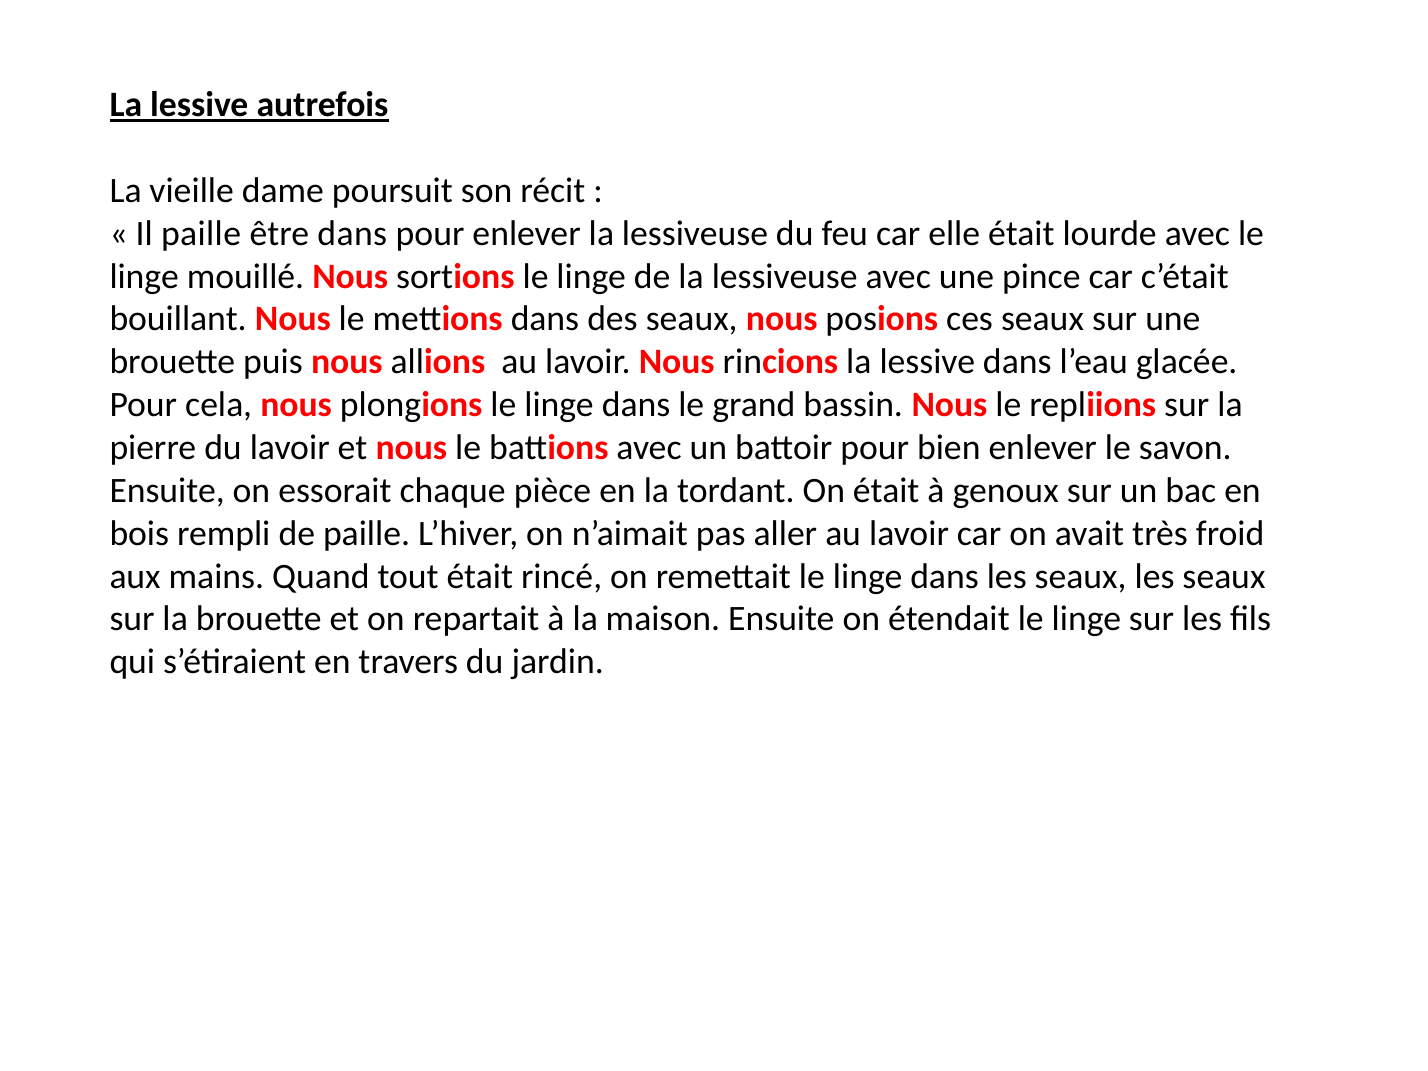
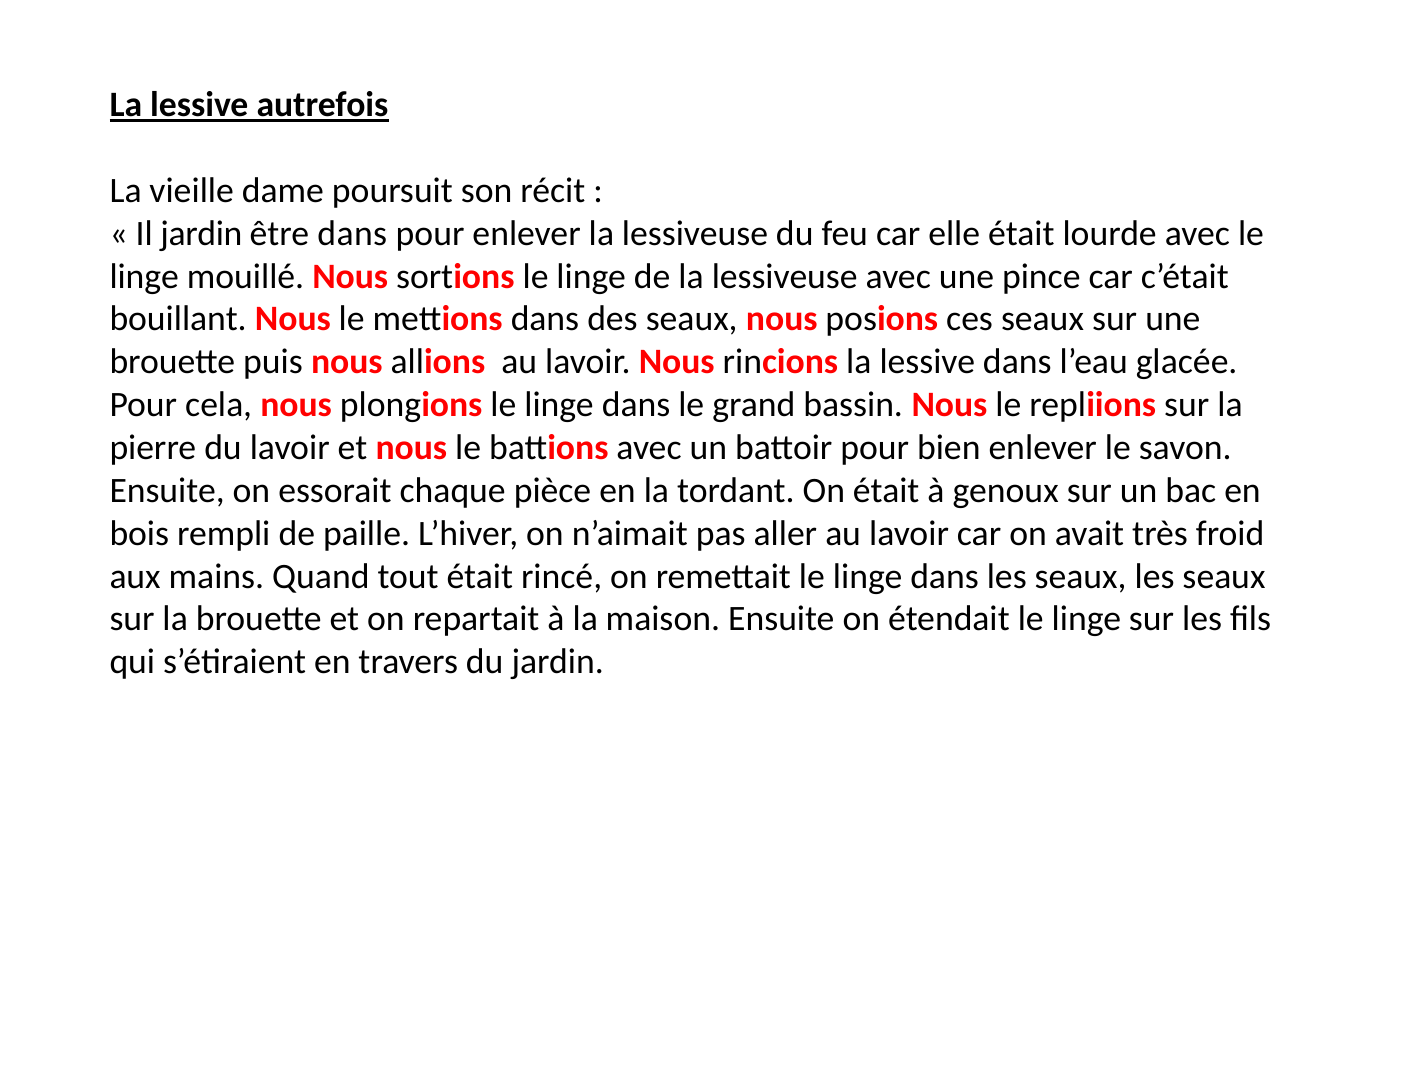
Il paille: paille -> jardin (201, 234)
